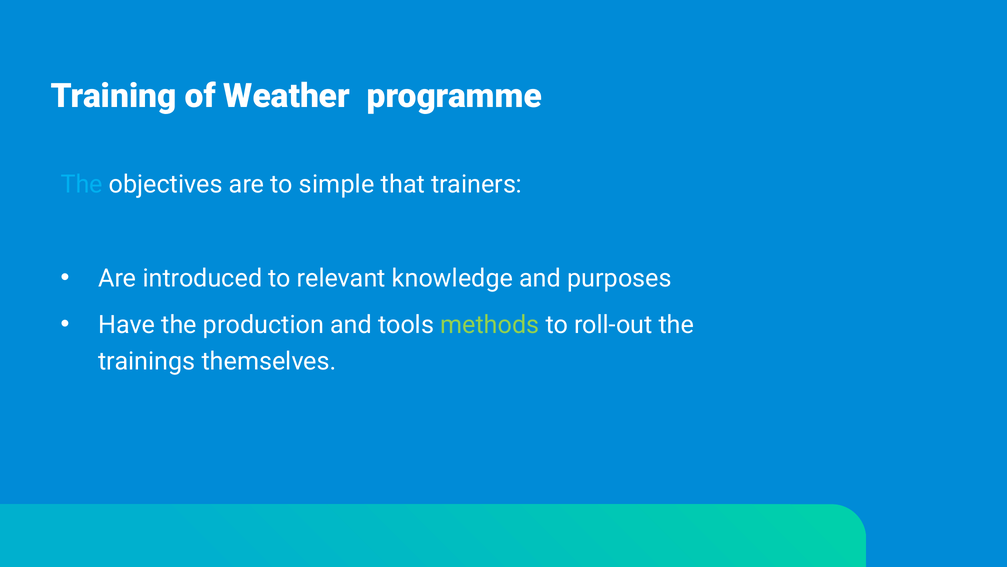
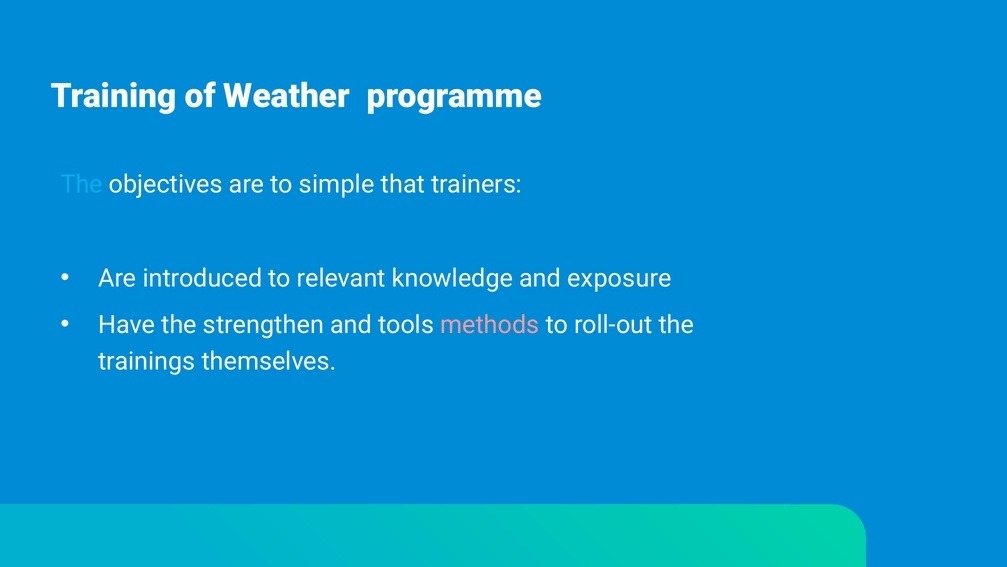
purposes: purposes -> exposure (619, 278)
production: production -> strengthen (263, 325)
methods colour: light green -> pink (490, 325)
